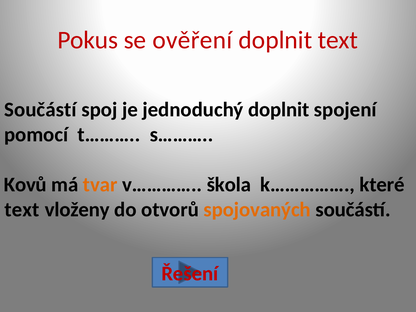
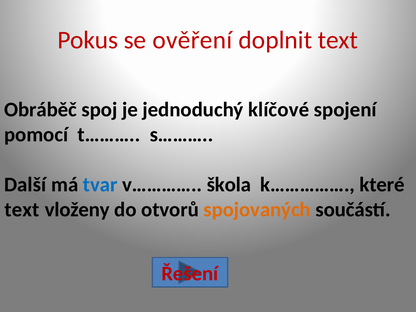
Součástí: Součástí -> Obráběč (40, 110)
jednoduchý doplnit: doplnit -> klíčové (279, 110)
Kovů: Kovů -> Další (25, 185)
tvar colour: orange -> blue (100, 185)
